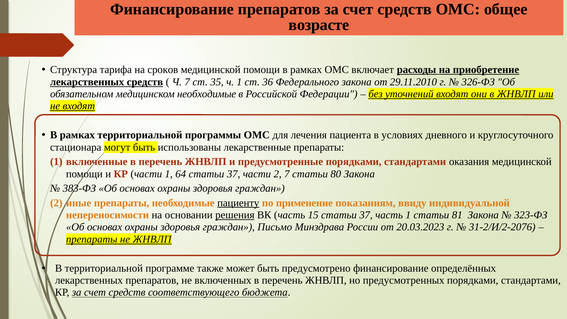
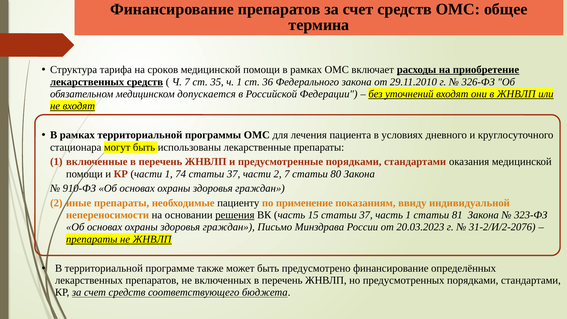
возрасте: возрасте -> термина (319, 25)
медицинском необходимые: необходимые -> допускается (207, 94)
64: 64 -> 74 (181, 174)
383-ФЗ: 383-ФЗ -> 910-ФЗ (79, 188)
пациенту underline: present -> none (238, 203)
